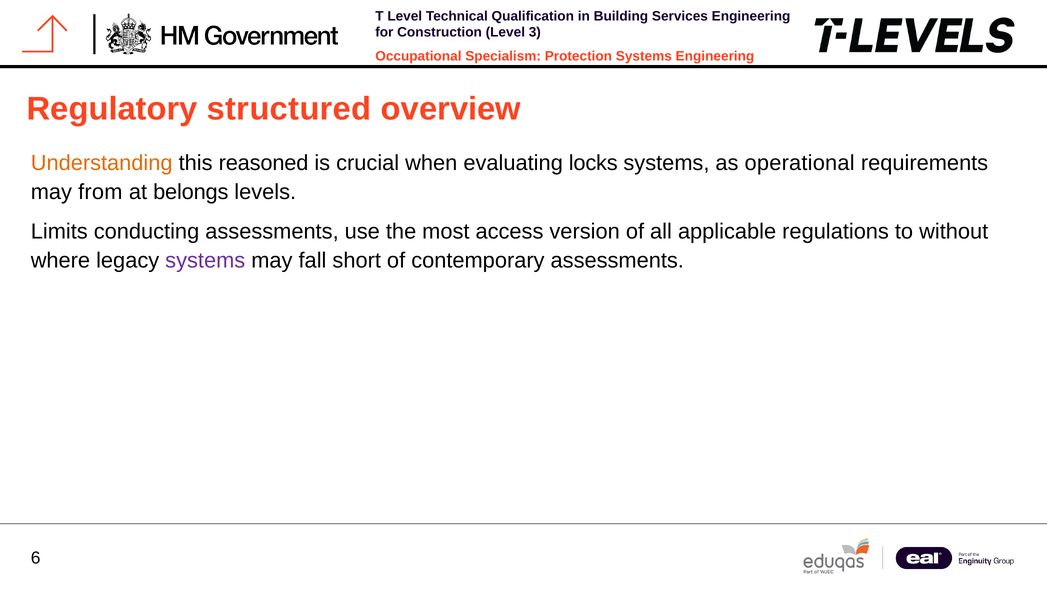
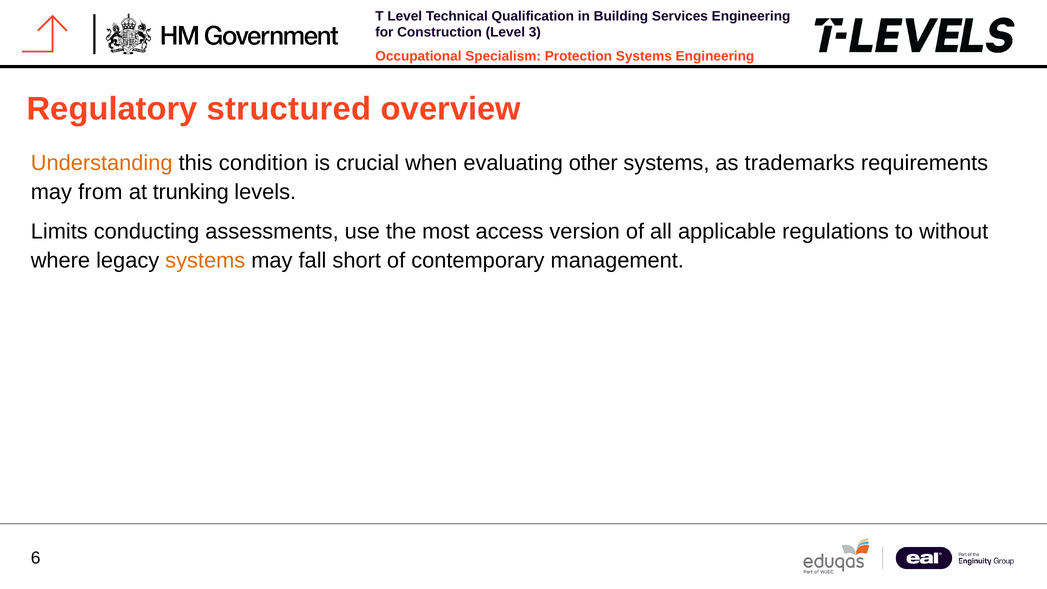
reasoned: reasoned -> condition (263, 163)
locks: locks -> other (593, 163)
operational: operational -> trademarks (800, 163)
belongs: belongs -> trunking (191, 192)
systems colour: purple -> orange (205, 260)
contemporary assessments: assessments -> management (617, 260)
